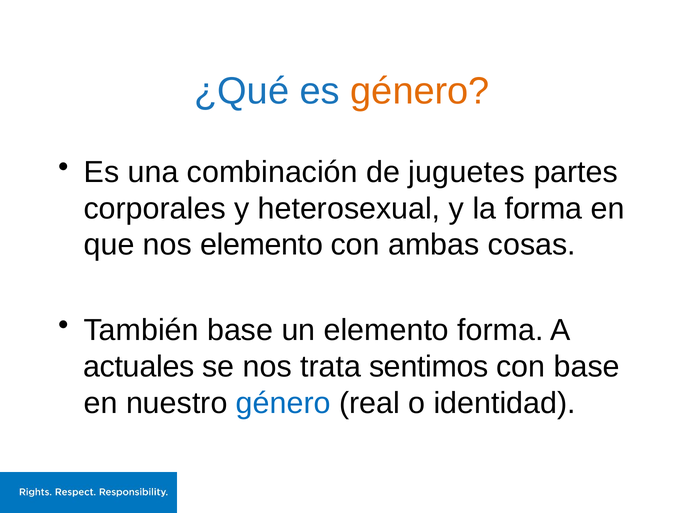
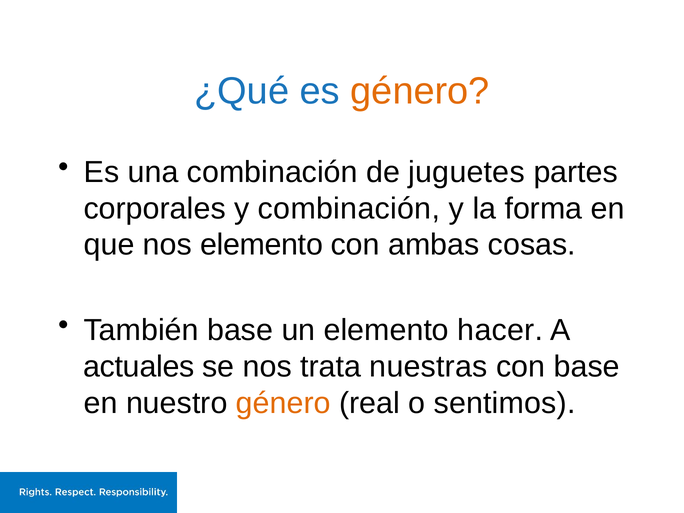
y heterosexual: heterosexual -> combinación (349, 208)
elemento forma: forma -> hacer (500, 330)
sentimos: sentimos -> nuestras (429, 367)
género colour: blue -> orange (283, 403)
identidad: identidad -> sentimos (505, 403)
